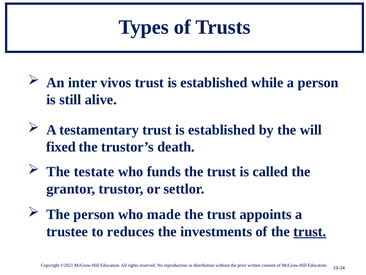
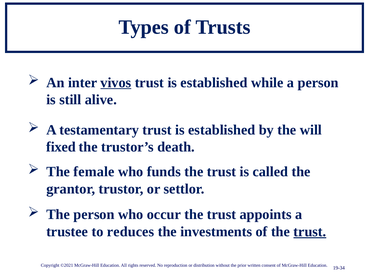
vivos underline: none -> present (116, 82)
testate: testate -> female (94, 171)
made: made -> occur (164, 214)
